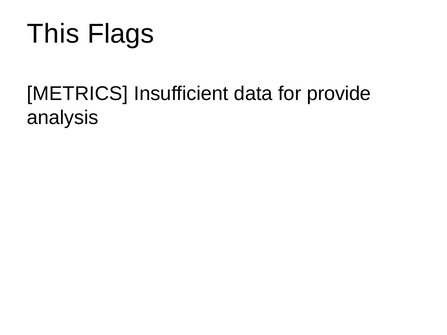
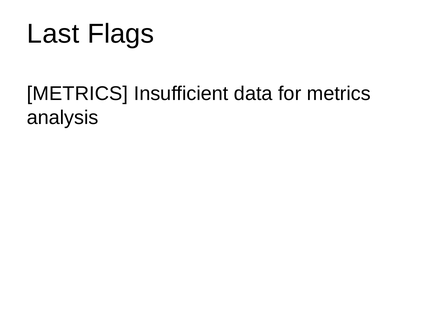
This: This -> Last (53, 34)
for provide: provide -> metrics (339, 94)
